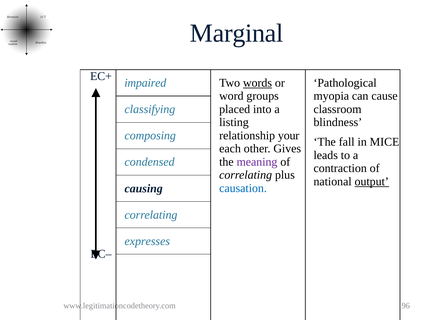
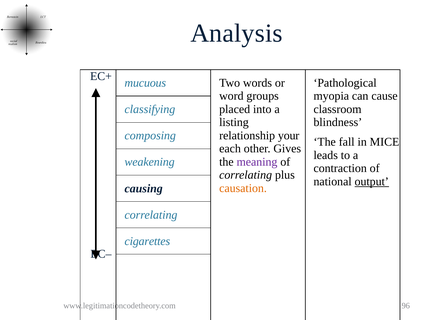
Marginal: Marginal -> Analysis (236, 33)
impaired: impaired -> mucuous (145, 83)
words underline: present -> none (258, 83)
condensed: condensed -> weakening (150, 162)
causation colour: blue -> orange (243, 188)
expresses: expresses -> cigarettes (147, 241)
